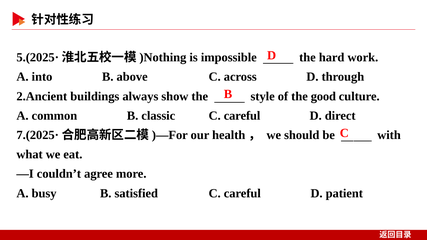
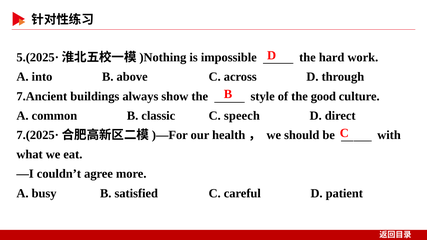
2.Ancient: 2.Ancient -> 7.Ancient (42, 96)
classic C careful: careful -> speech (242, 116)
